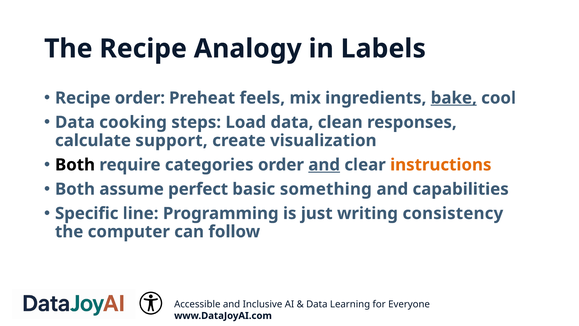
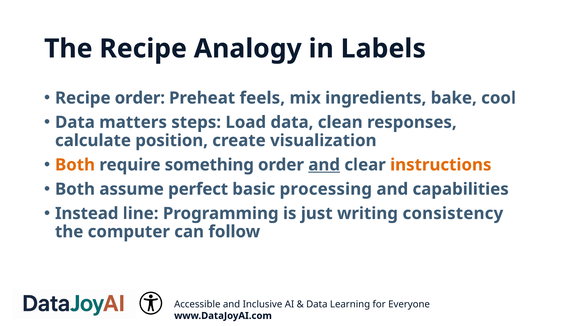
bake underline: present -> none (454, 98)
cooking: cooking -> matters (133, 122)
support: support -> position (172, 140)
Both colour: black -> orange (75, 165)
categories: categories -> something (209, 165)
something: something -> processing (326, 189)
Specific: Specific -> Instead (87, 213)
